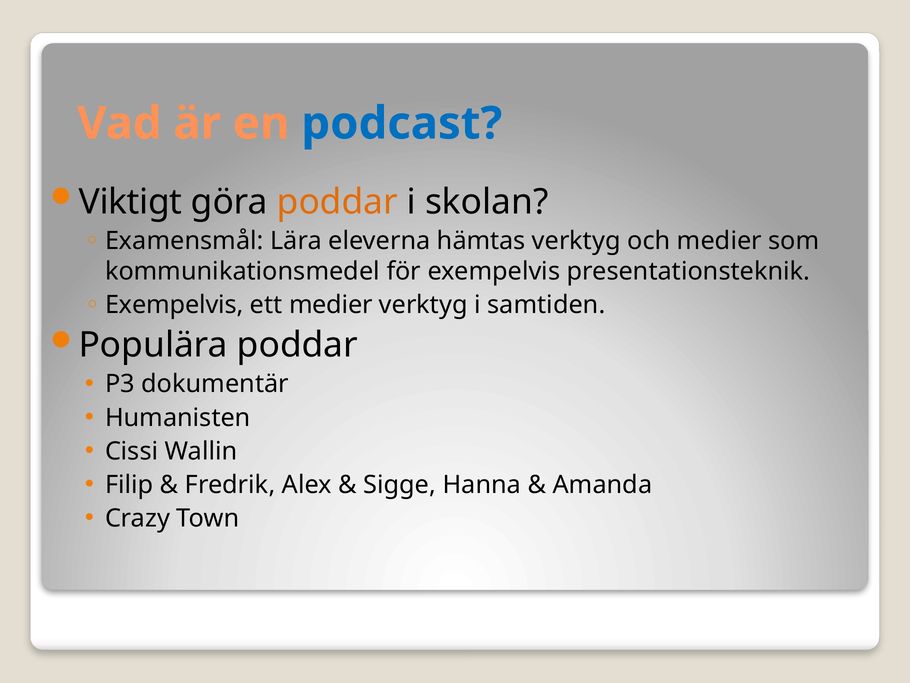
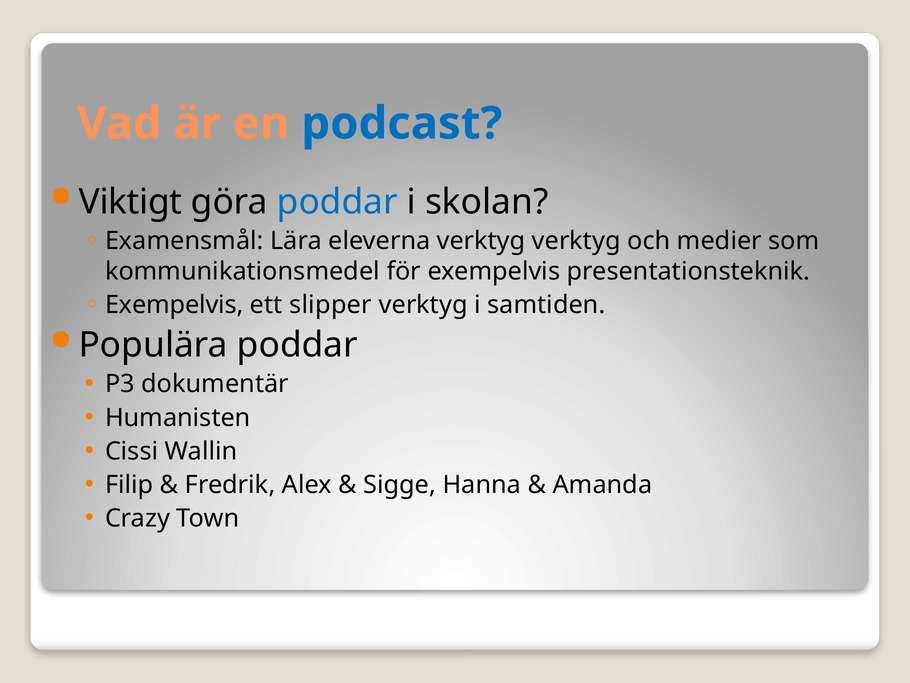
poddar colour: orange -> blue (337, 202)
eleverna hämtas: hämtas -> verktyg (481, 241)
ett medier: medier -> slipper (331, 305)
